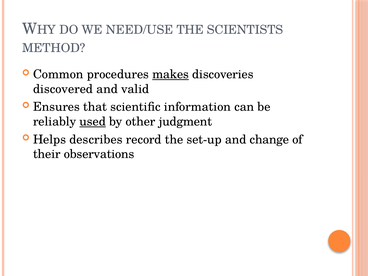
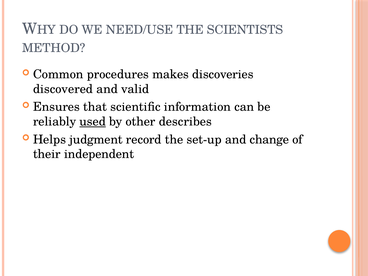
makes underline: present -> none (171, 74)
judgment: judgment -> describes (185, 122)
describes: describes -> judgment (96, 139)
observations: observations -> independent (99, 154)
